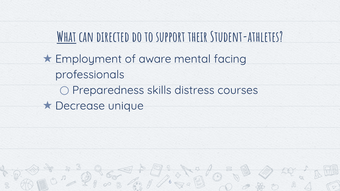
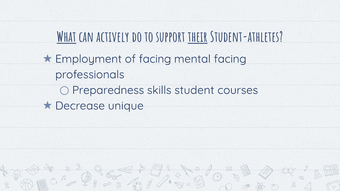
directed: directed -> actively (113, 37)
their underline: none -> present (198, 37)
of aware: aware -> facing (155, 59)
distress: distress -> student (194, 90)
